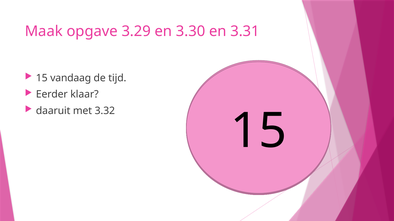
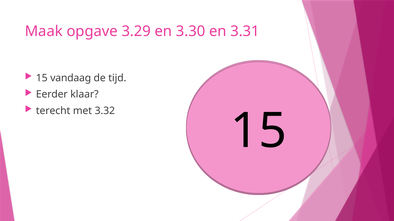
daaruit: daaruit -> terecht (53, 111)
